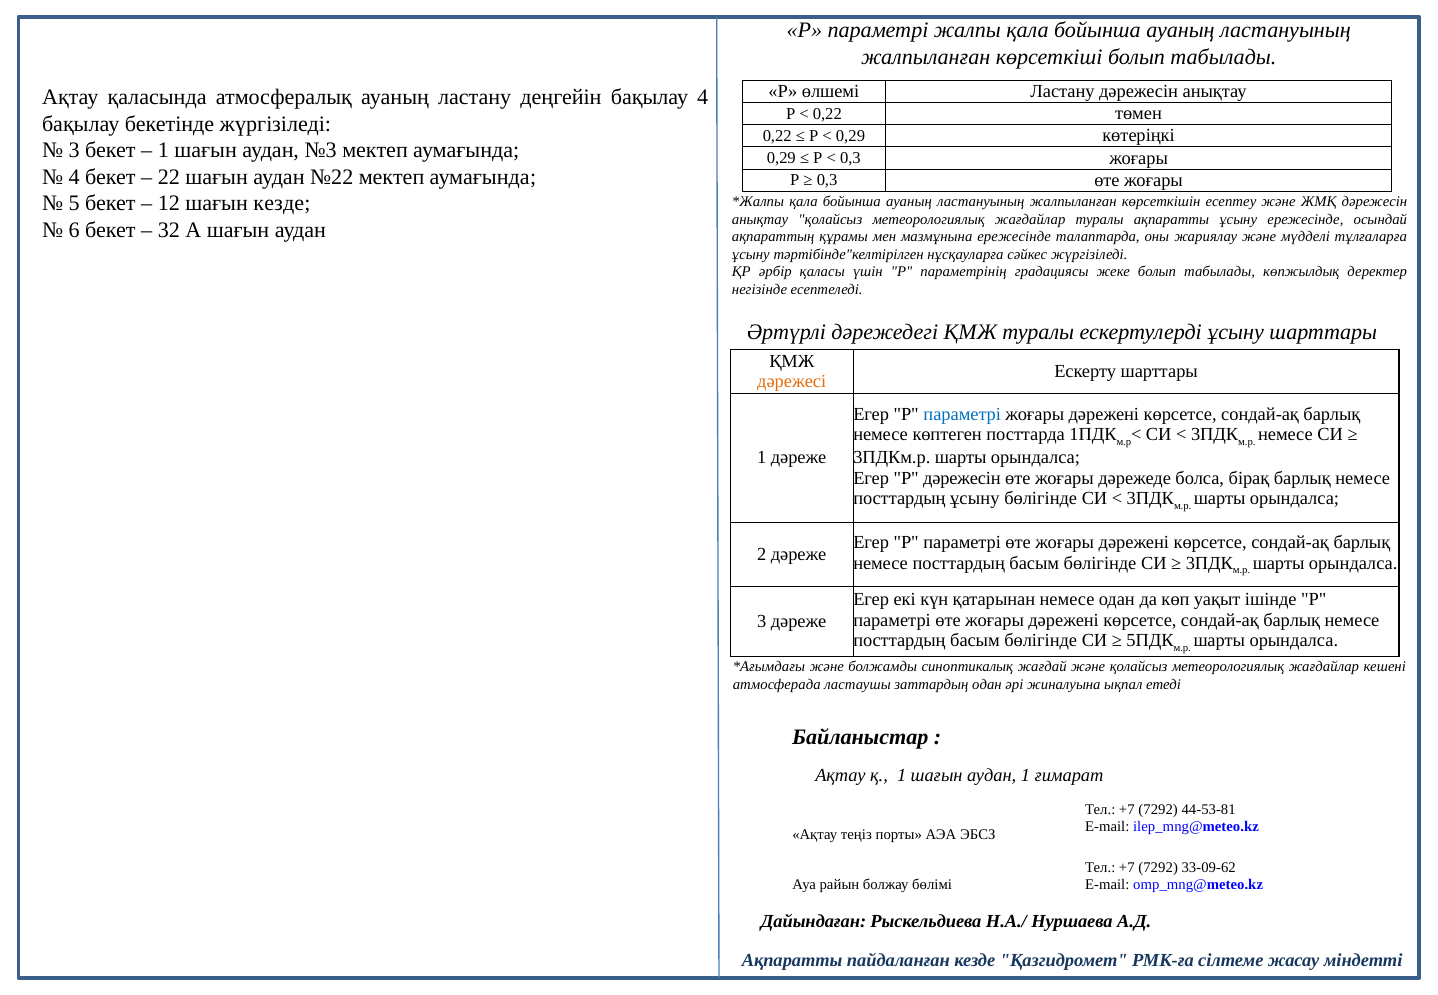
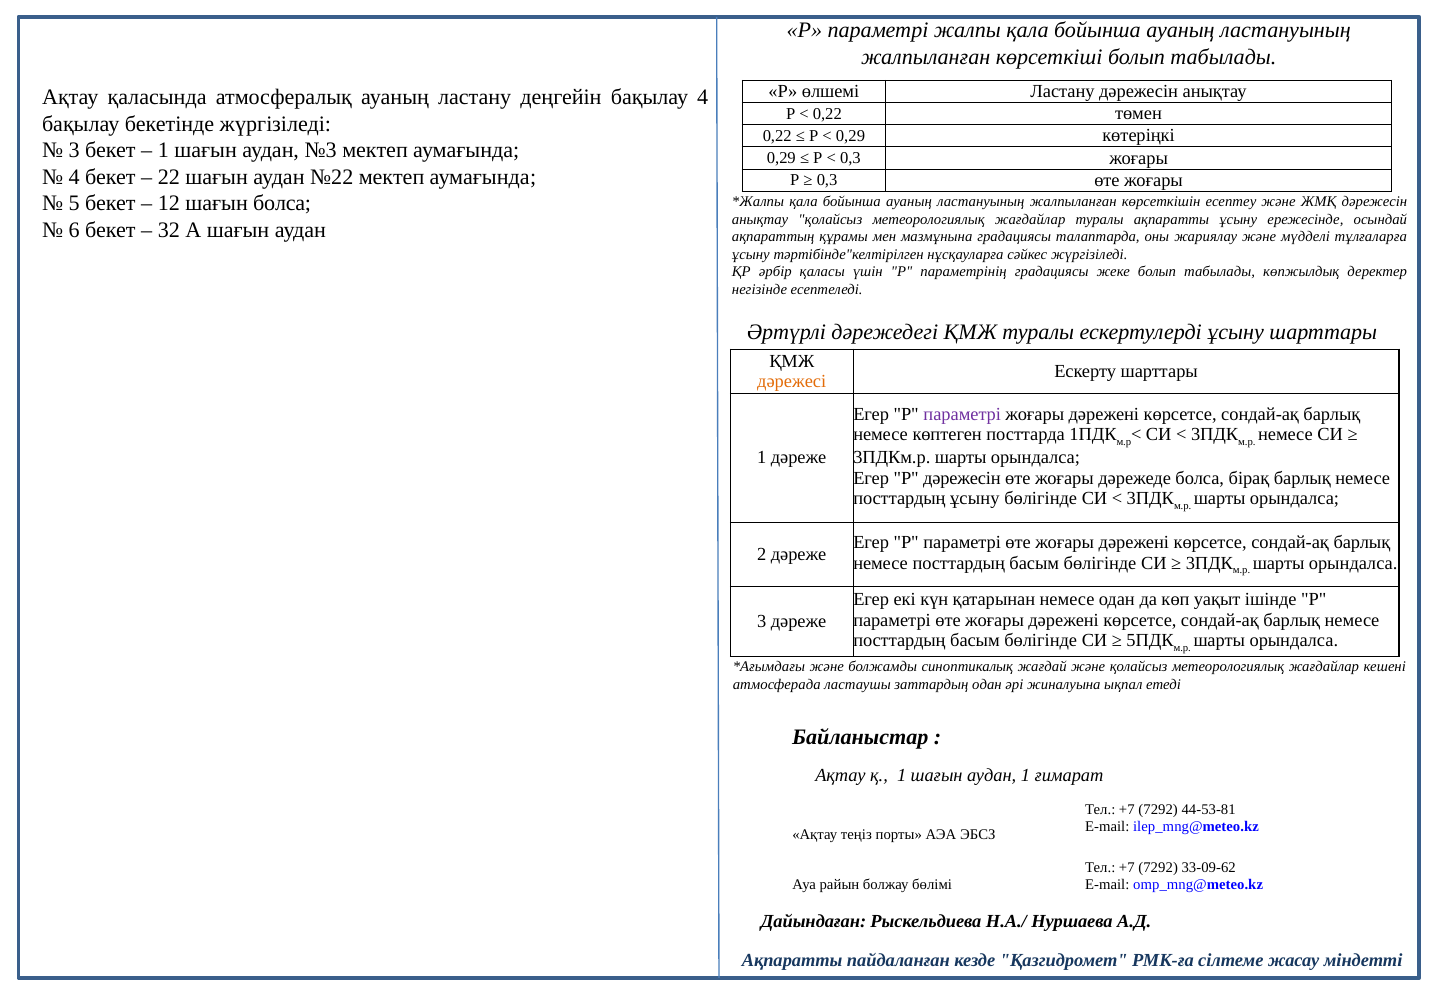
шағын кезде: кезде -> болса (282, 204)
мазмұнына ережесінде: ережесінде -> градациясы (1014, 237)
параметрі colour: blue -> purple (962, 415)
